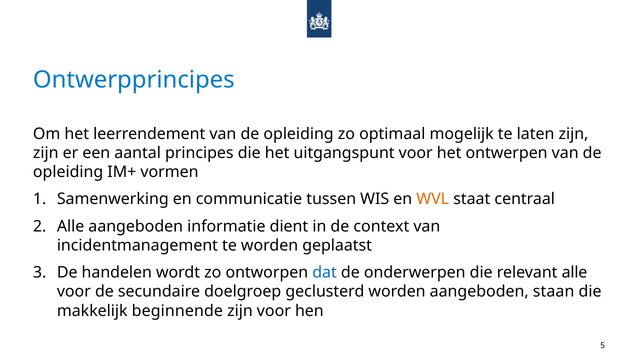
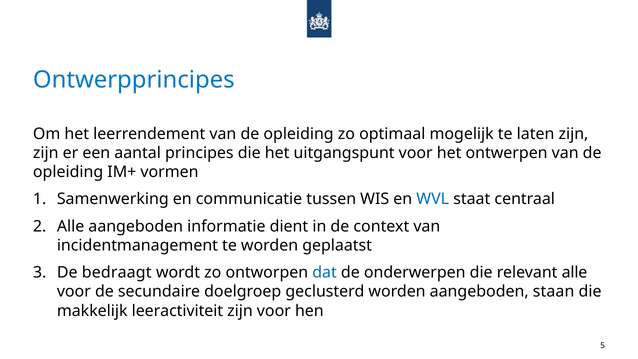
WVL colour: orange -> blue (433, 199)
handelen: handelen -> bedraagt (117, 272)
beginnende: beginnende -> leeractiviteit (177, 311)
